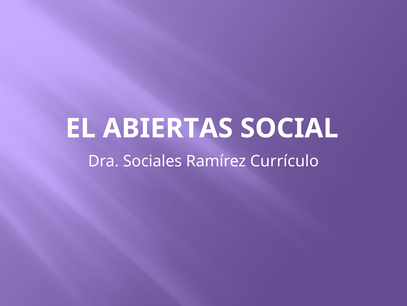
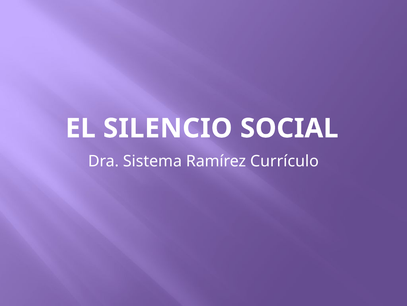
ABIERTAS: ABIERTAS -> SILENCIO (168, 128)
Sociales: Sociales -> Sistema (152, 161)
